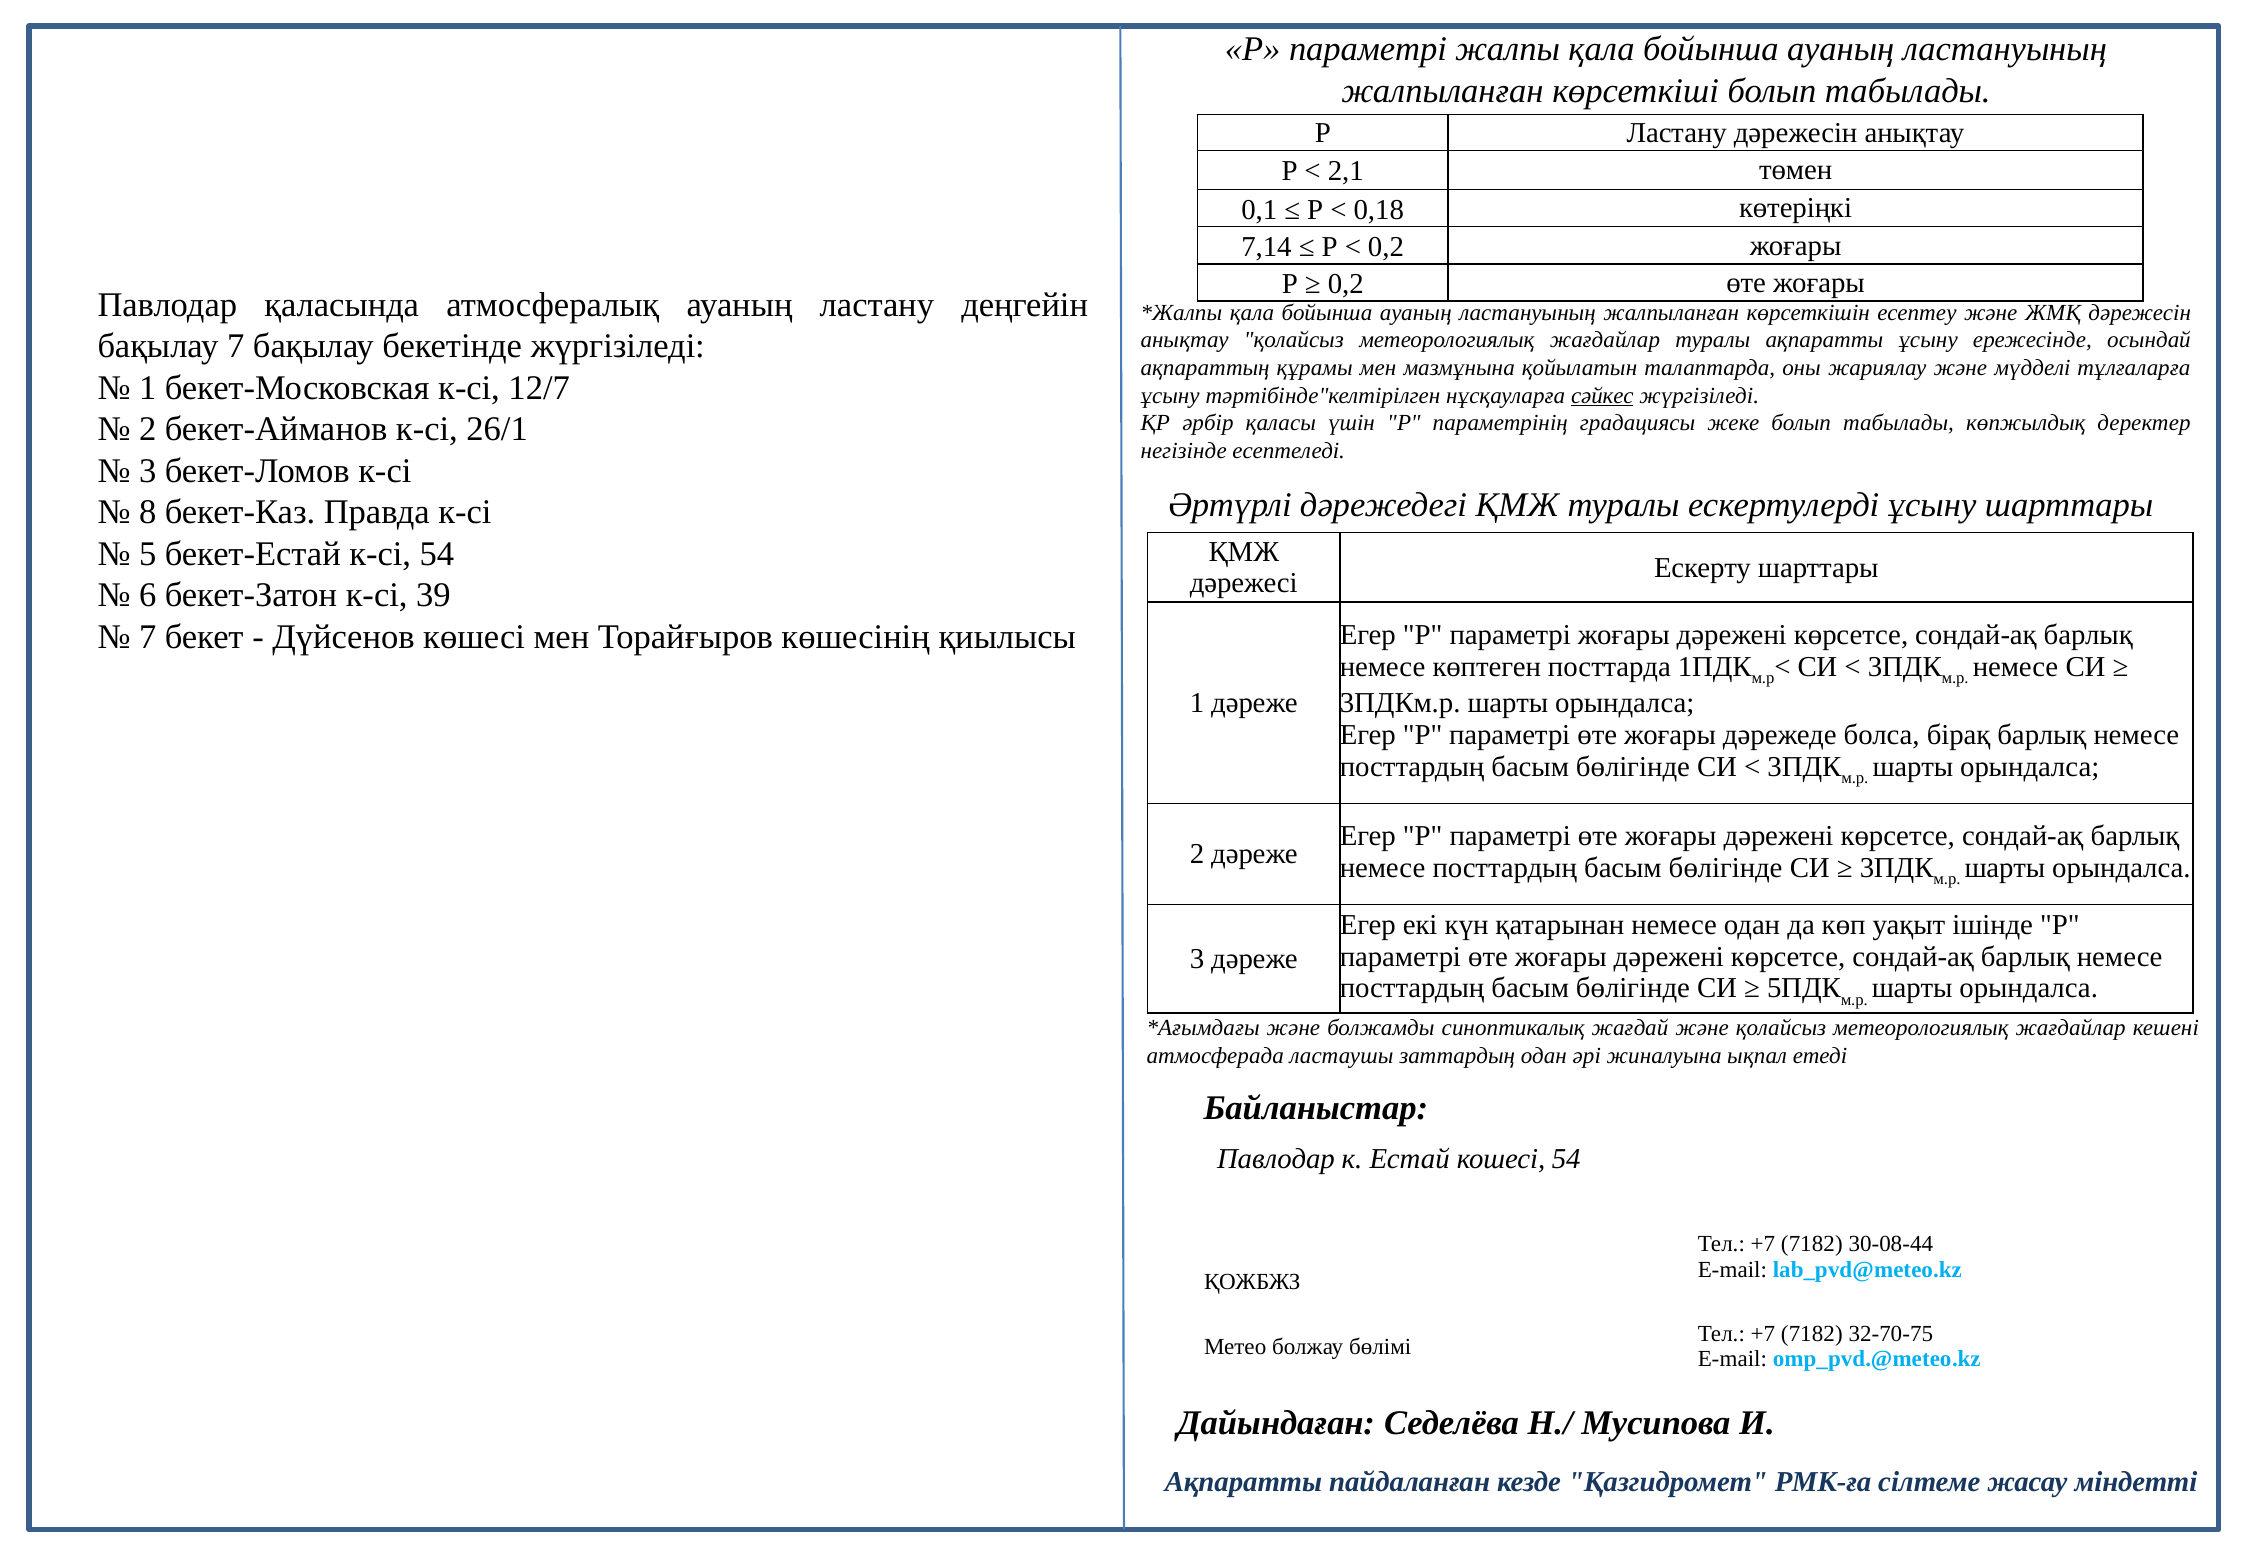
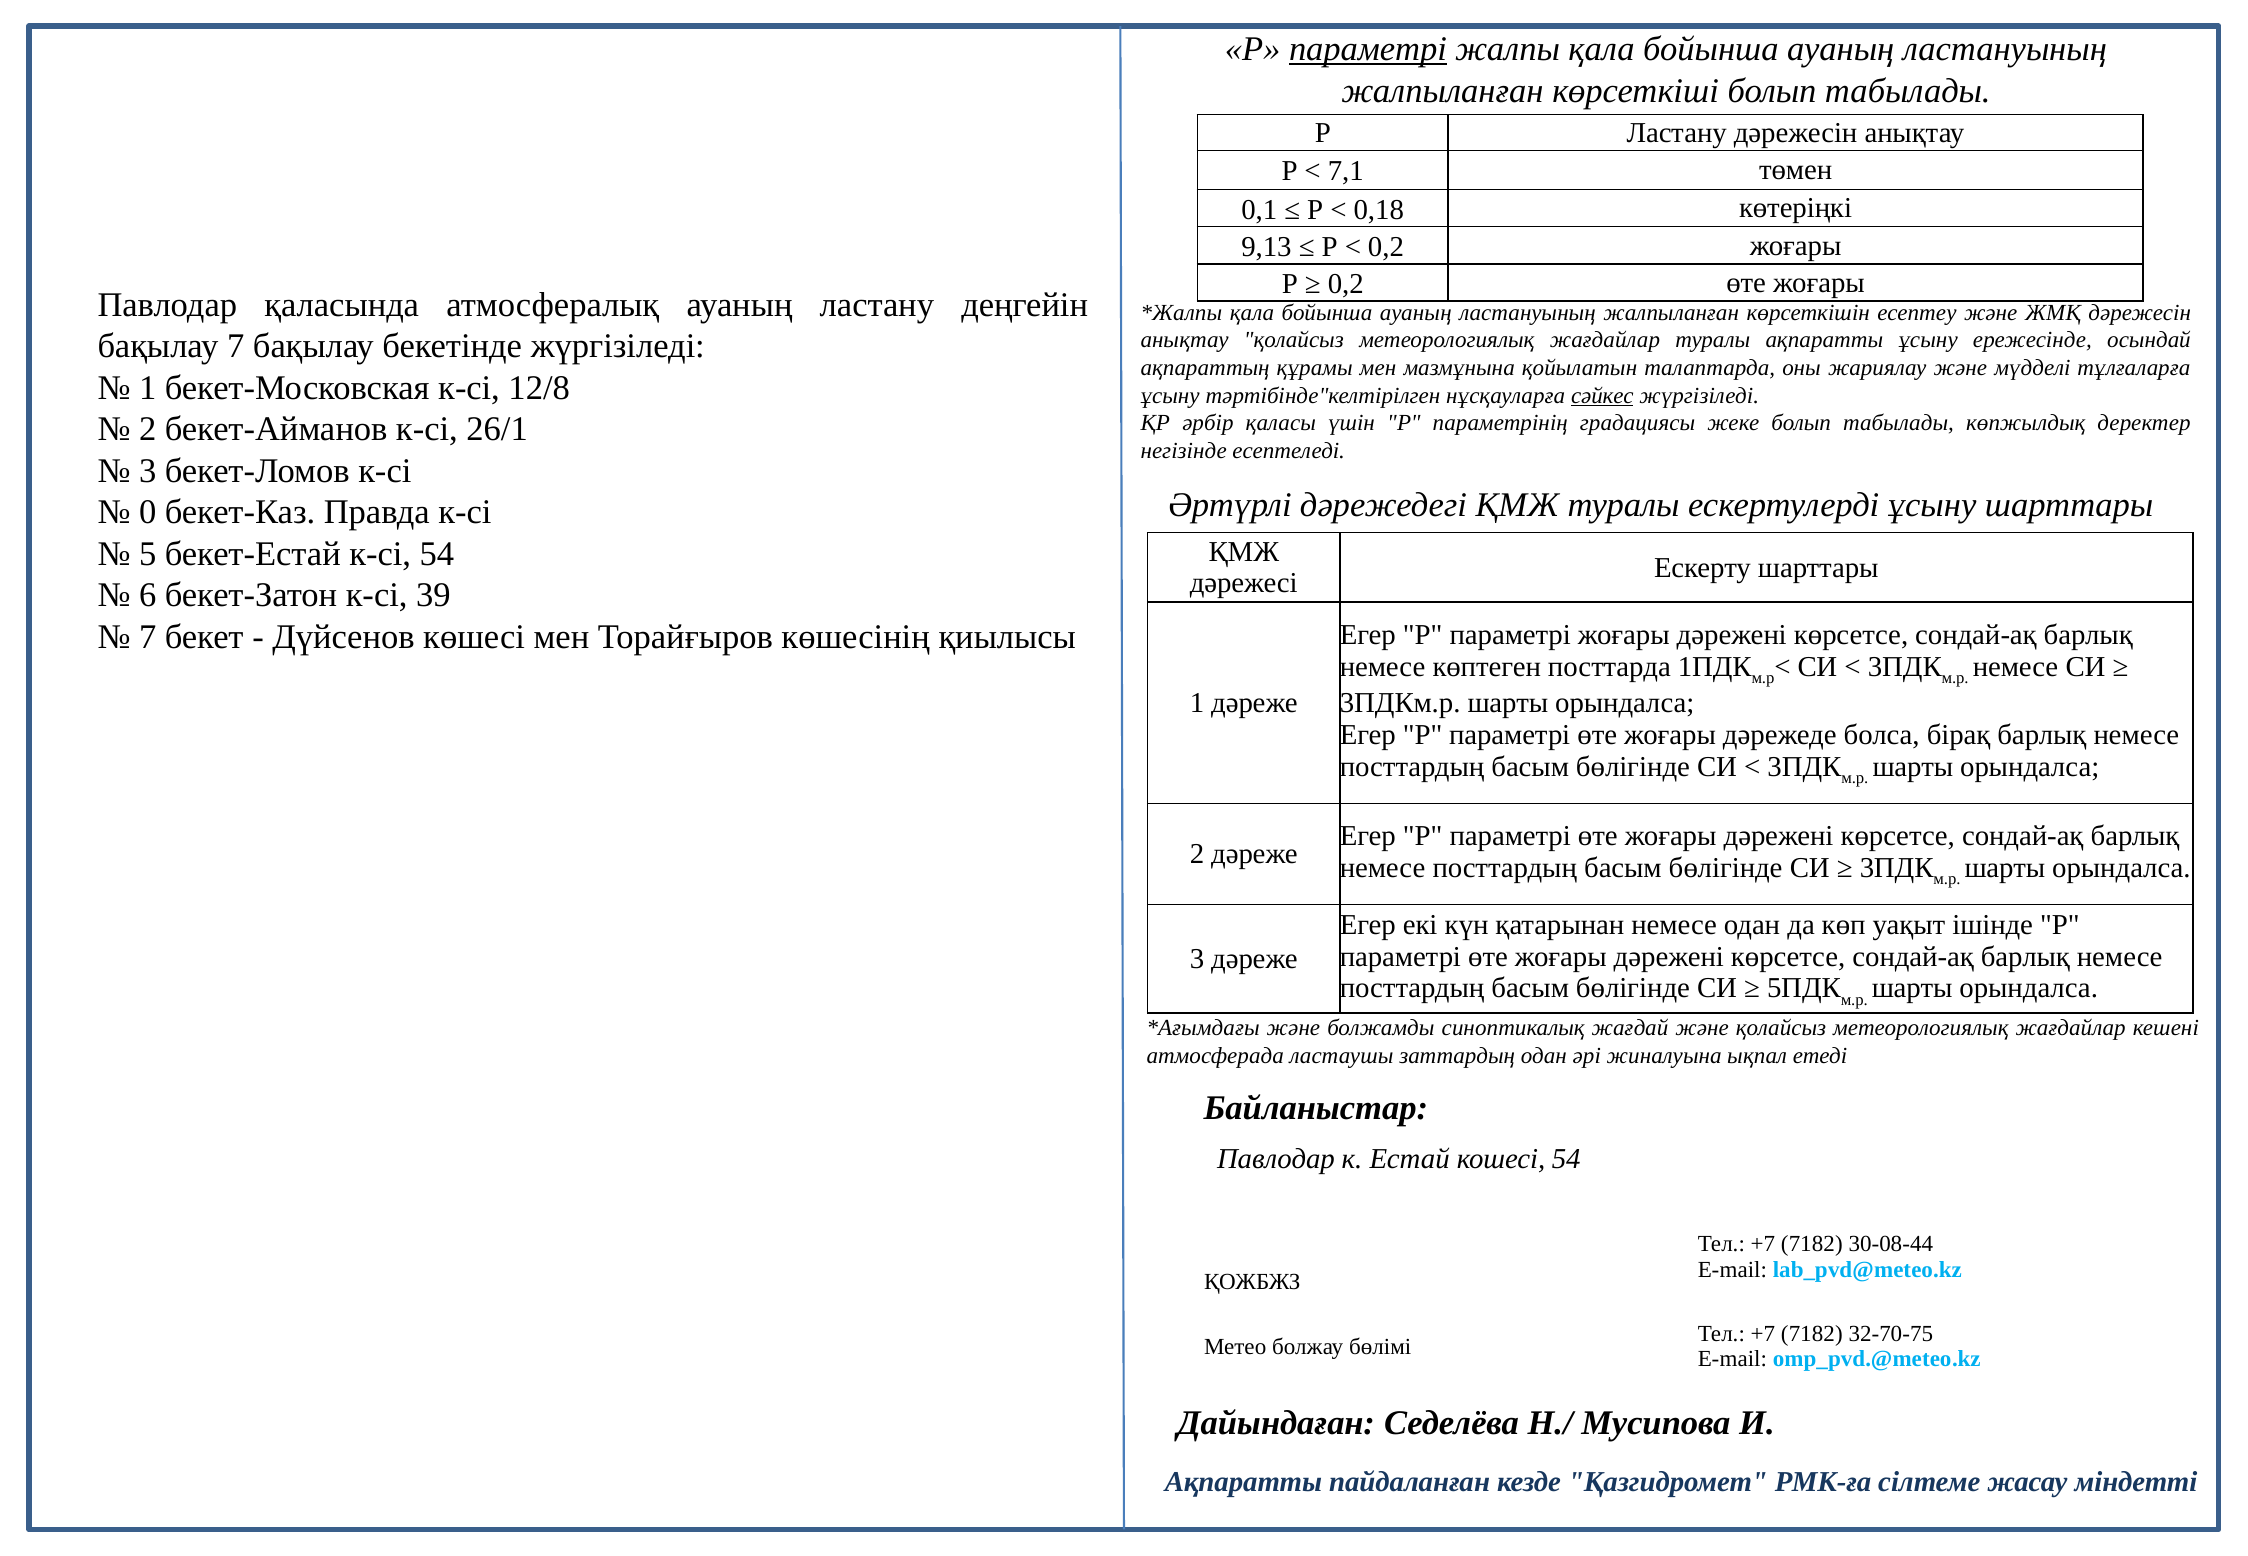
параметрі underline: none -> present (1368, 50)
2,1: 2,1 -> 7,1 (1346, 171)
7,14: 7,14 -> 9,13 (1267, 247)
12/7: 12/7 -> 12/8 (539, 388)
8: 8 -> 0 (148, 512)
